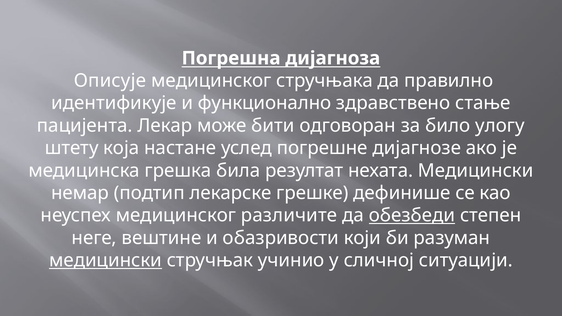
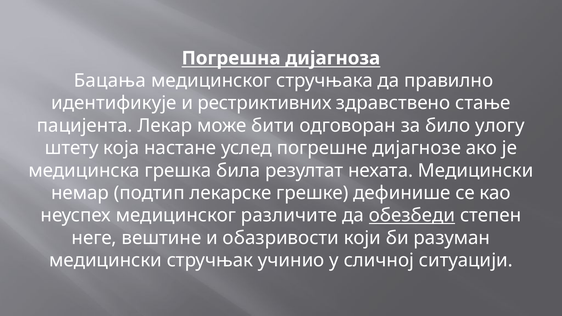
Описује: Описује -> Бацања (110, 81)
функционално: функционално -> рестриктивних (265, 103)
медицински underline: present -> none (105, 261)
